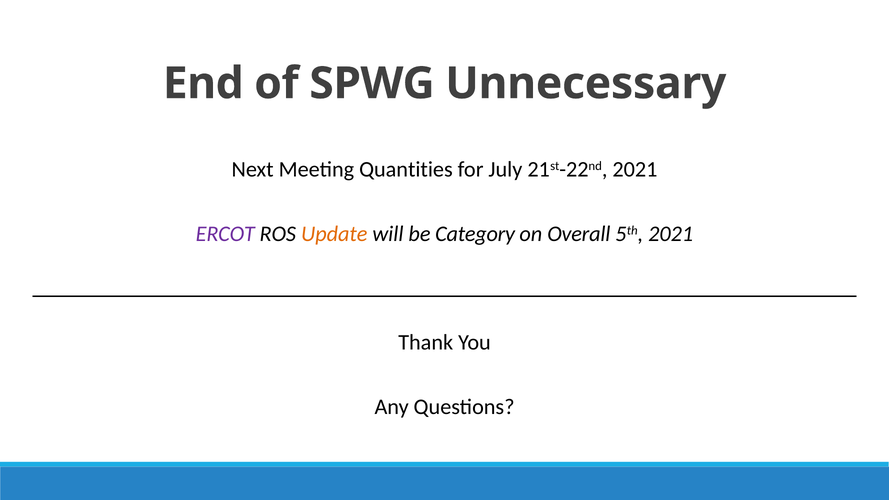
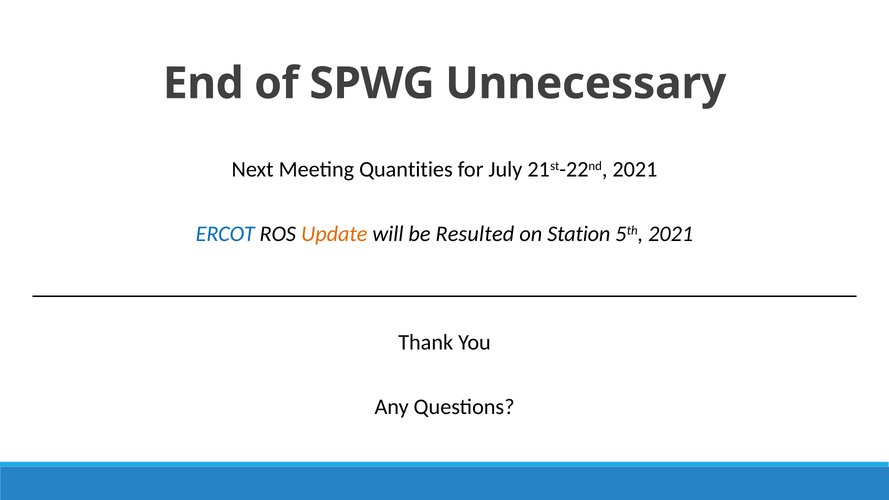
ERCOT colour: purple -> blue (225, 234)
Category: Category -> Resulted (475, 234)
Overall: Overall -> Station (579, 234)
